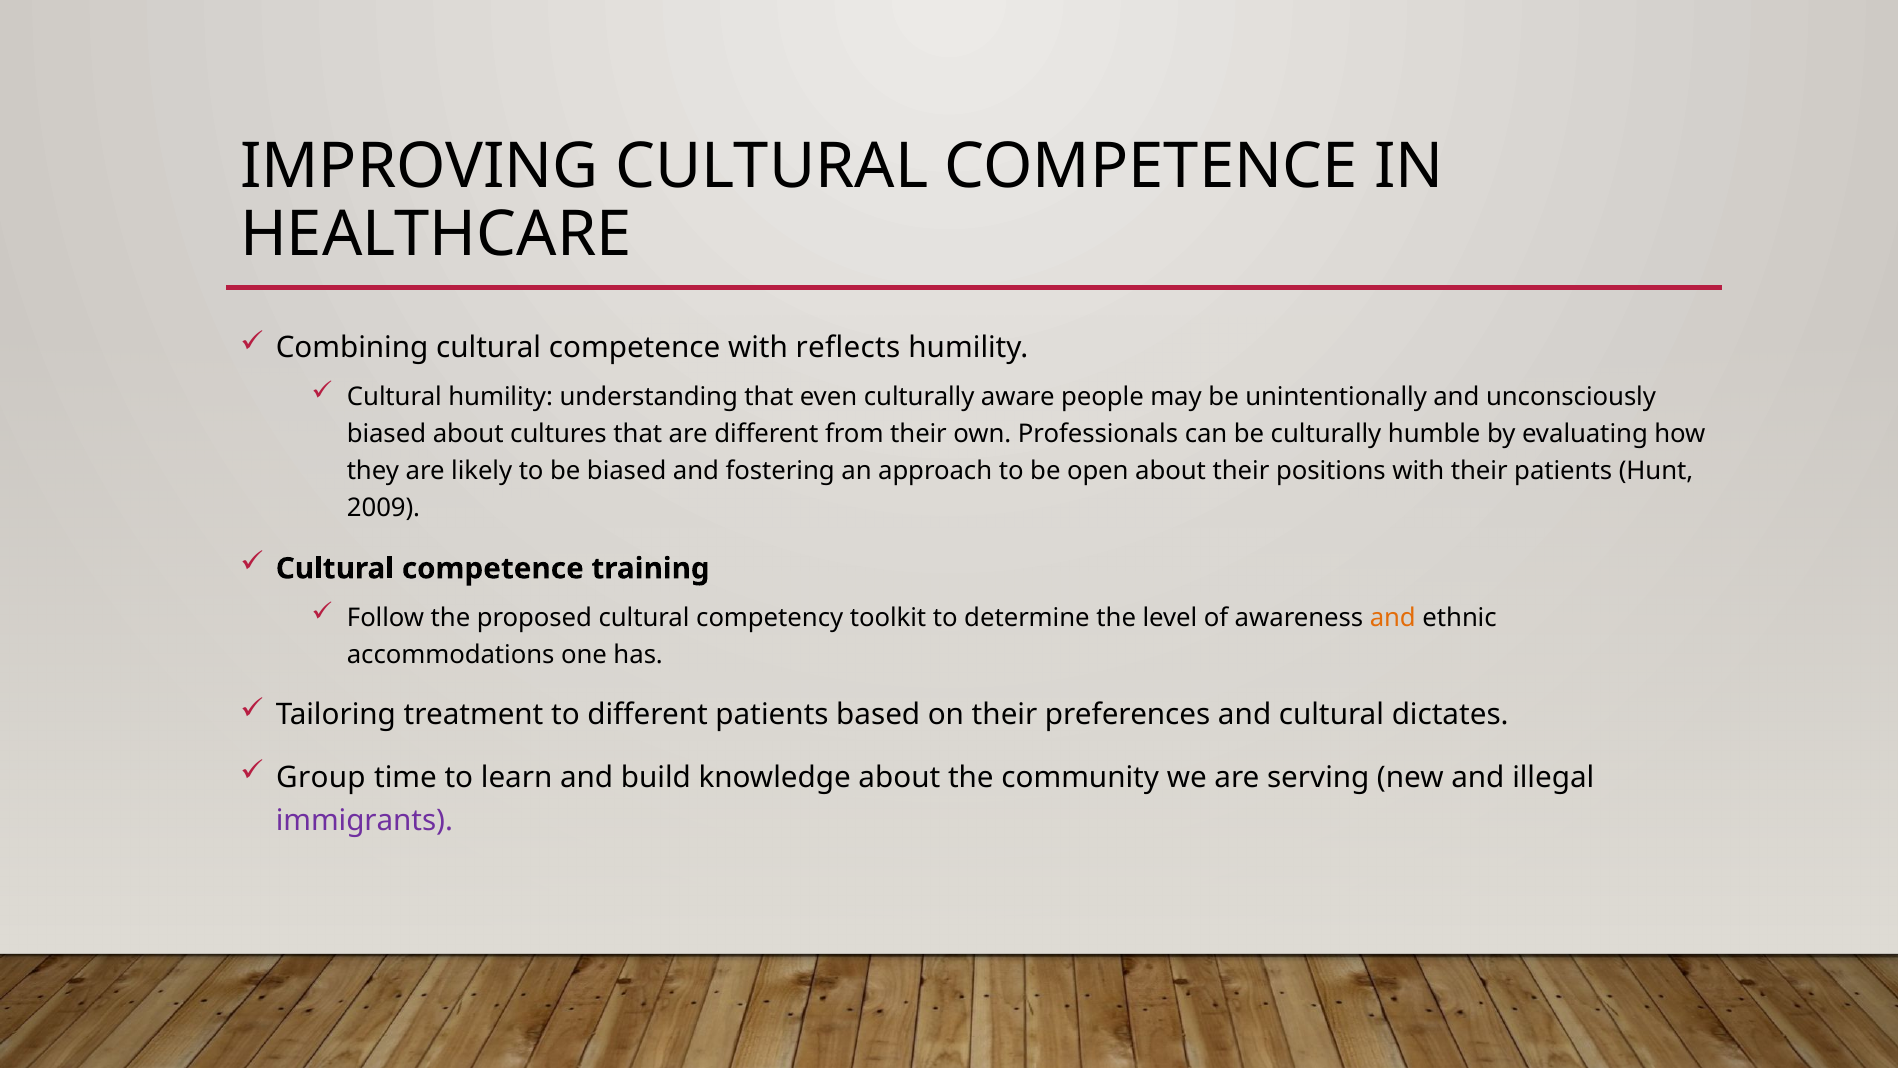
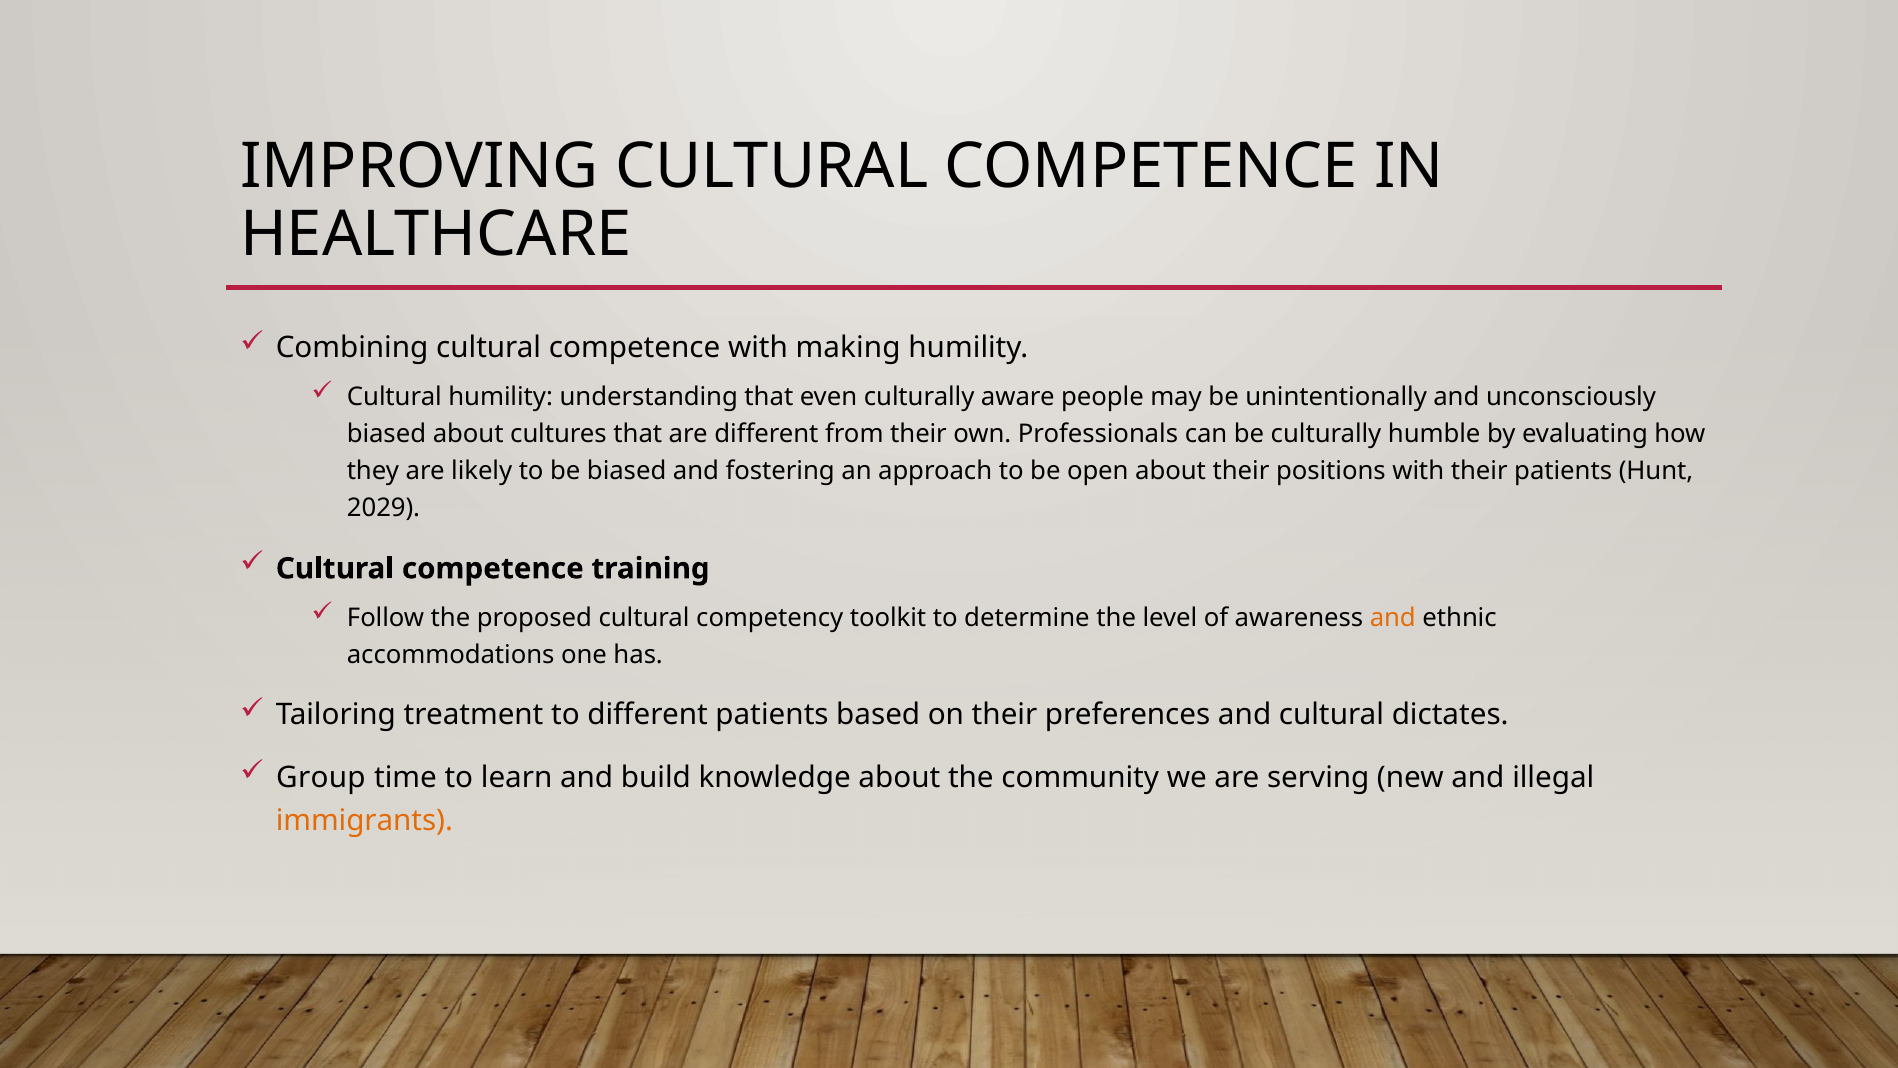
reflects: reflects -> making (848, 348)
2009: 2009 -> 2029 (384, 508)
immigrants colour: purple -> orange (364, 820)
